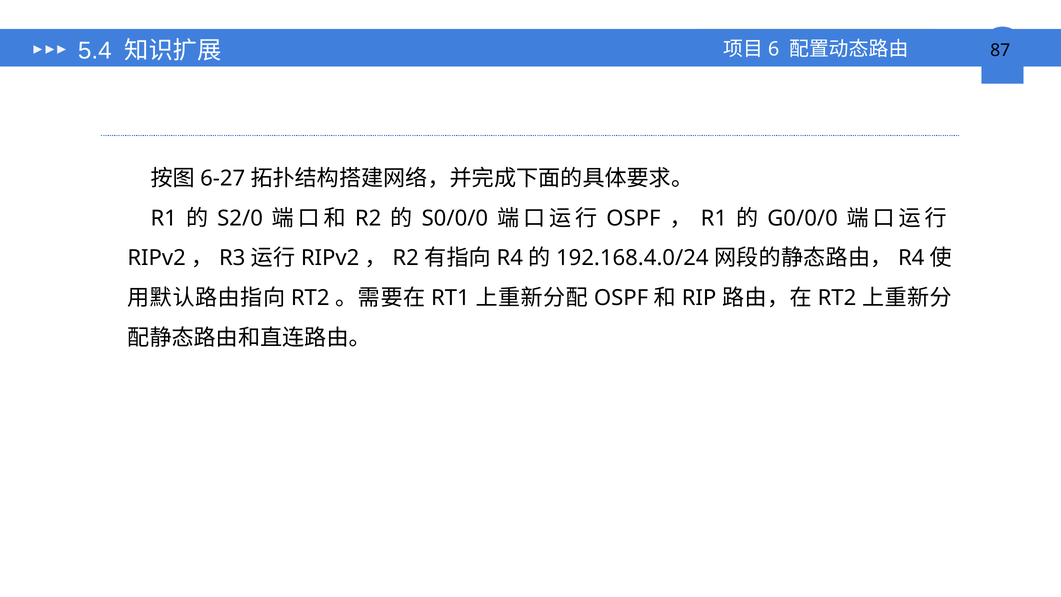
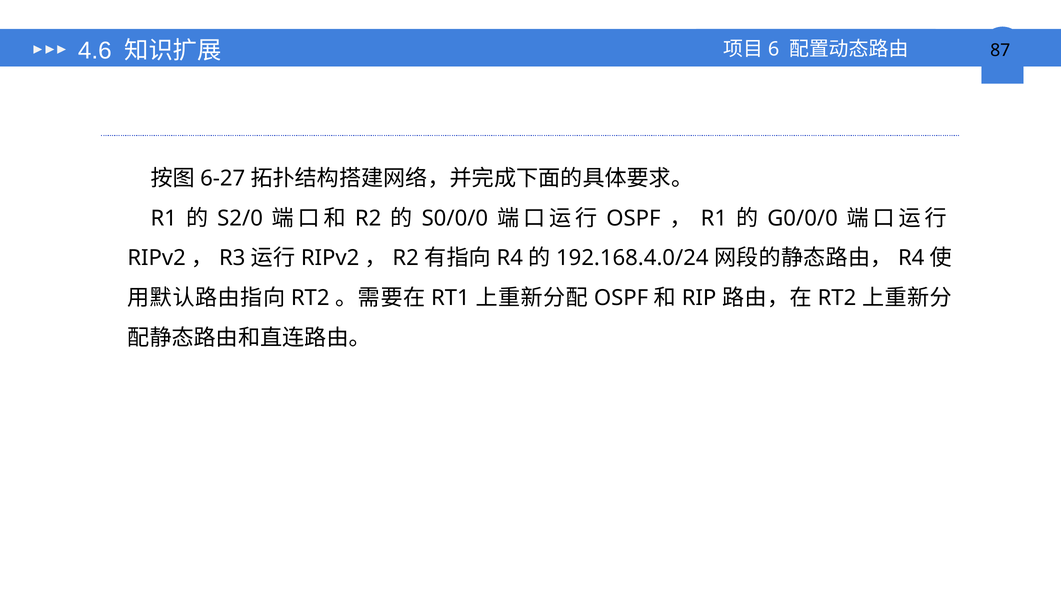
5.4: 5.4 -> 4.6 (95, 51)
